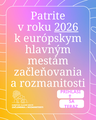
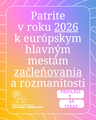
začleňovania underline: none -> present (48, 72)
